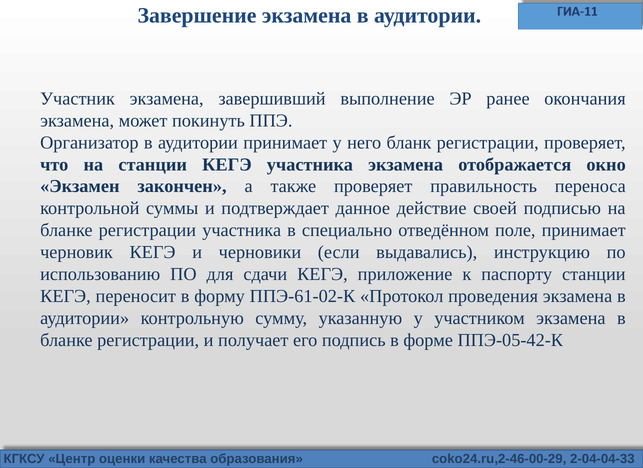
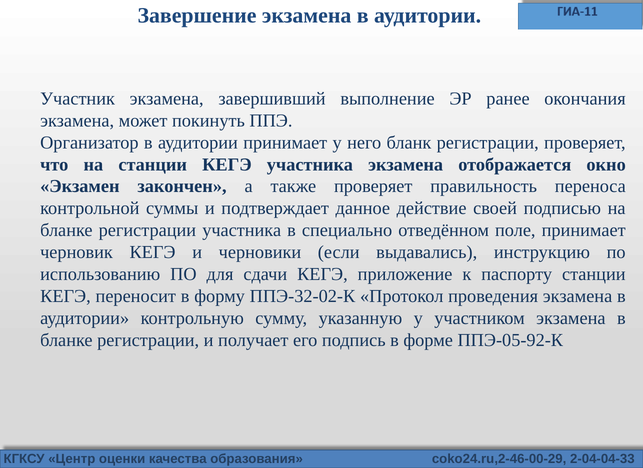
ППЭ-61-02-К: ППЭ-61-02-К -> ППЭ-32-02-К (302, 296)
ППЭ-05-42-К: ППЭ-05-42-К -> ППЭ-05-92-К (510, 340)
